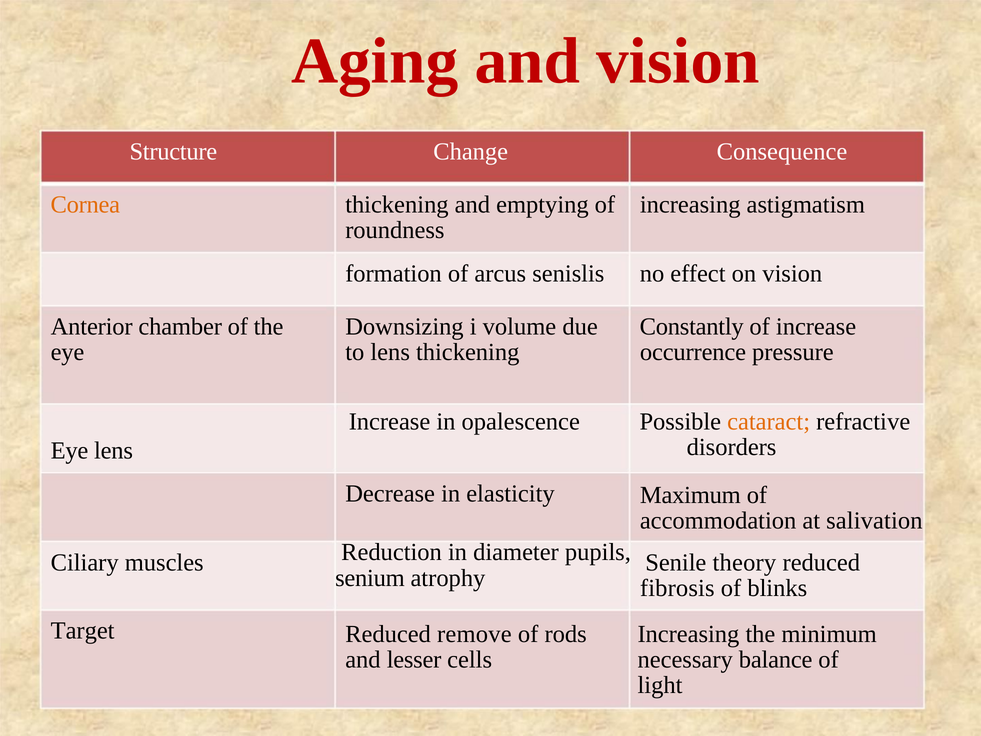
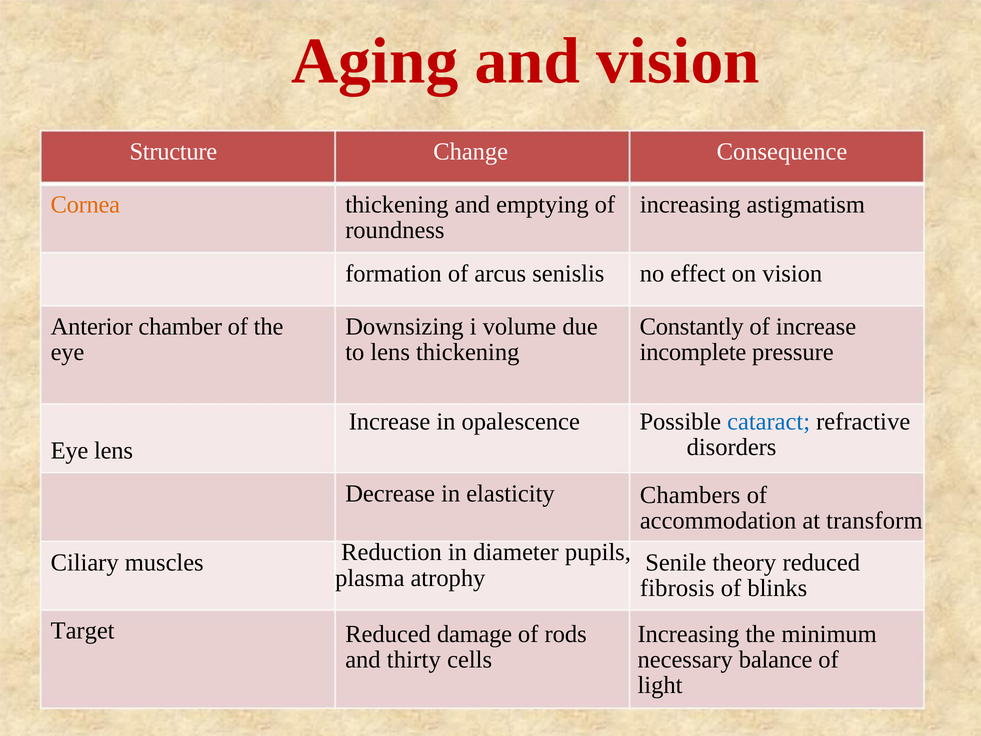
occurrence: occurrence -> incomplete (693, 352)
cataract colour: orange -> blue (769, 421)
Maximum: Maximum -> Chambers (690, 495)
salivation: salivation -> transform (874, 520)
senium: senium -> plasma (370, 578)
remove: remove -> damage (475, 634)
lesser: lesser -> thirty (414, 659)
